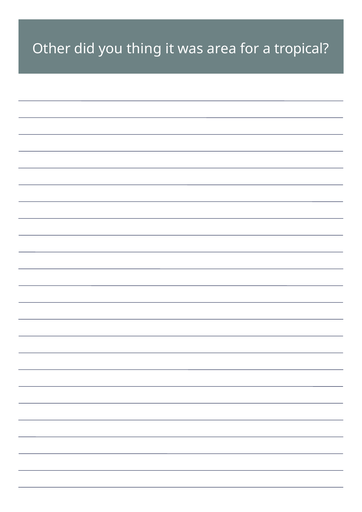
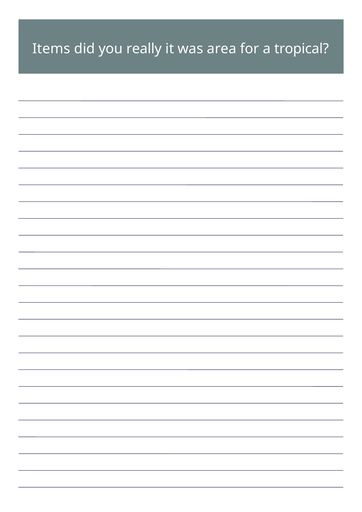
Other: Other -> Items (51, 49)
thing: thing -> really (144, 49)
